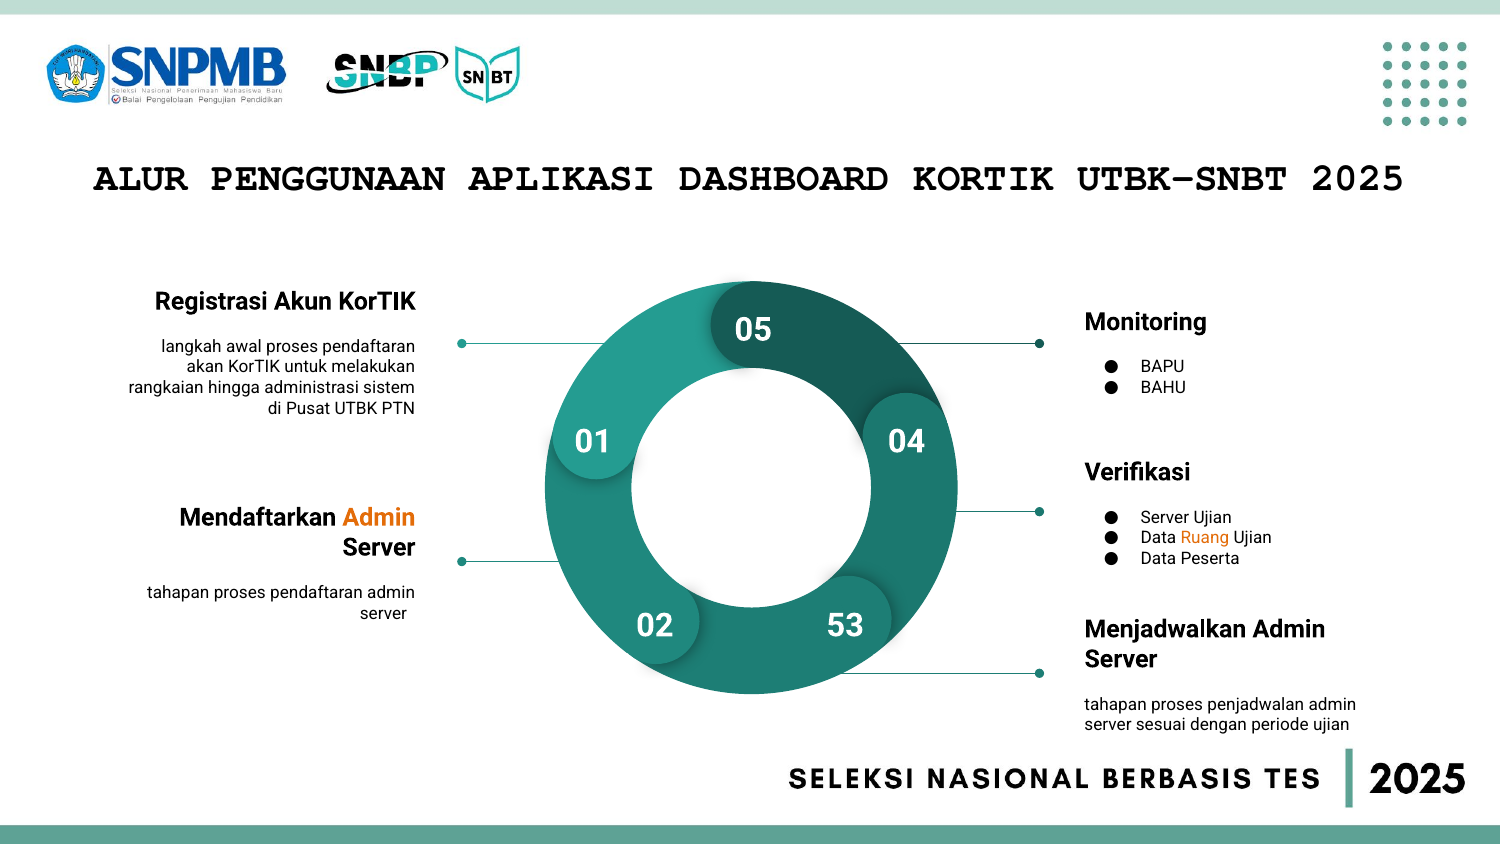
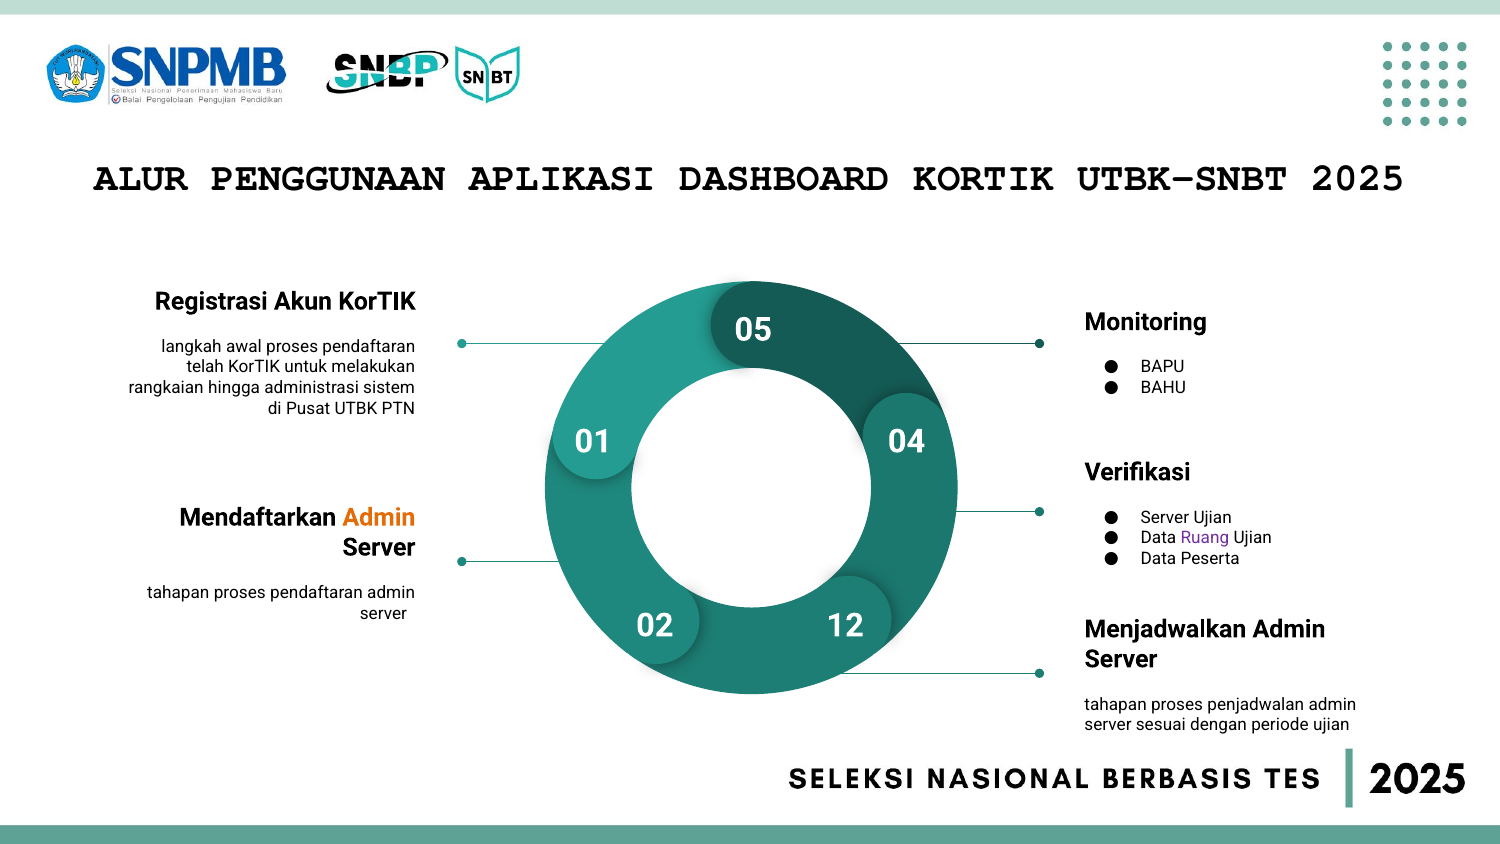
akan: akan -> telah (205, 367)
Ruang colour: orange -> purple (1205, 538)
53: 53 -> 12 (845, 625)
